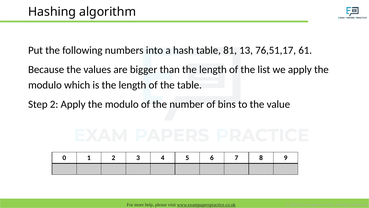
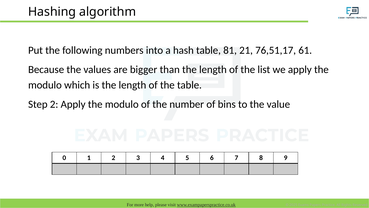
13: 13 -> 21 (246, 50)
